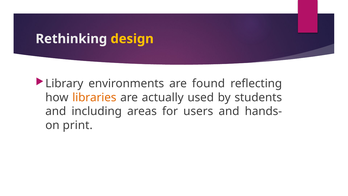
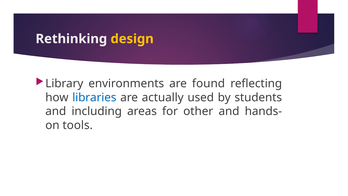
libraries colour: orange -> blue (94, 97)
users: users -> other (198, 111)
print: print -> tools (78, 125)
